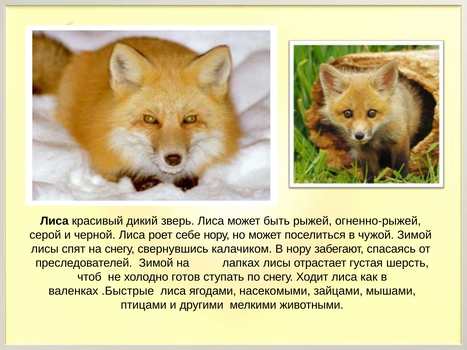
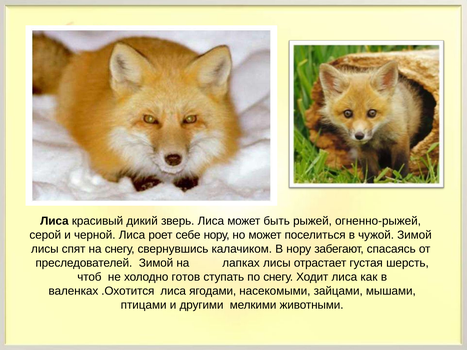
.Быстрые: .Быстрые -> .Охотится (128, 291)
